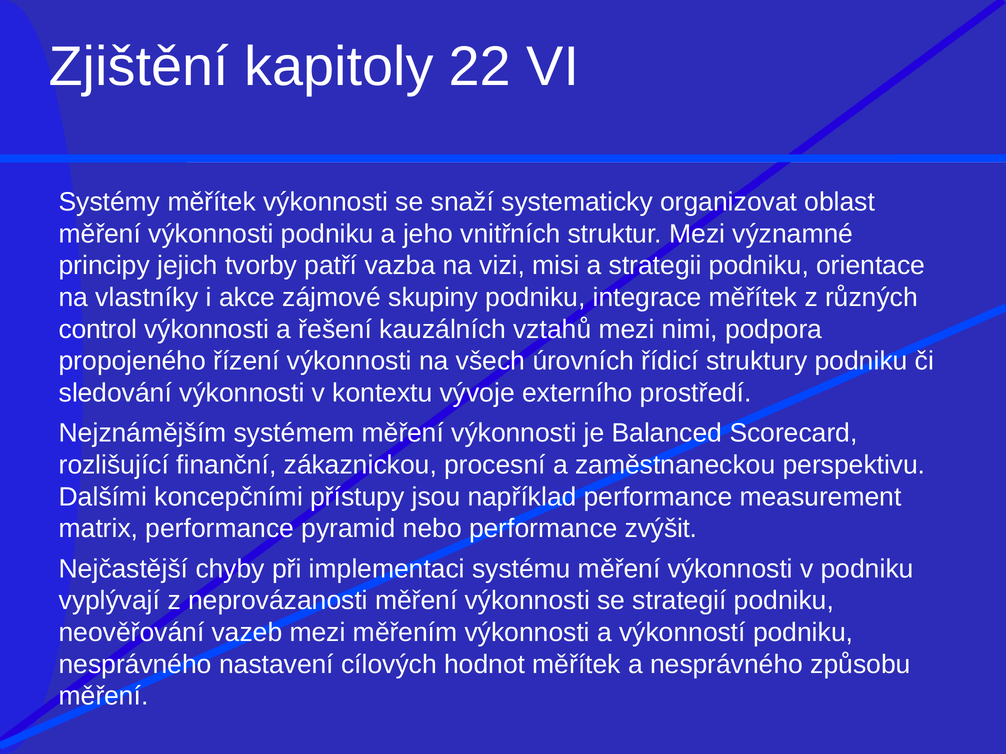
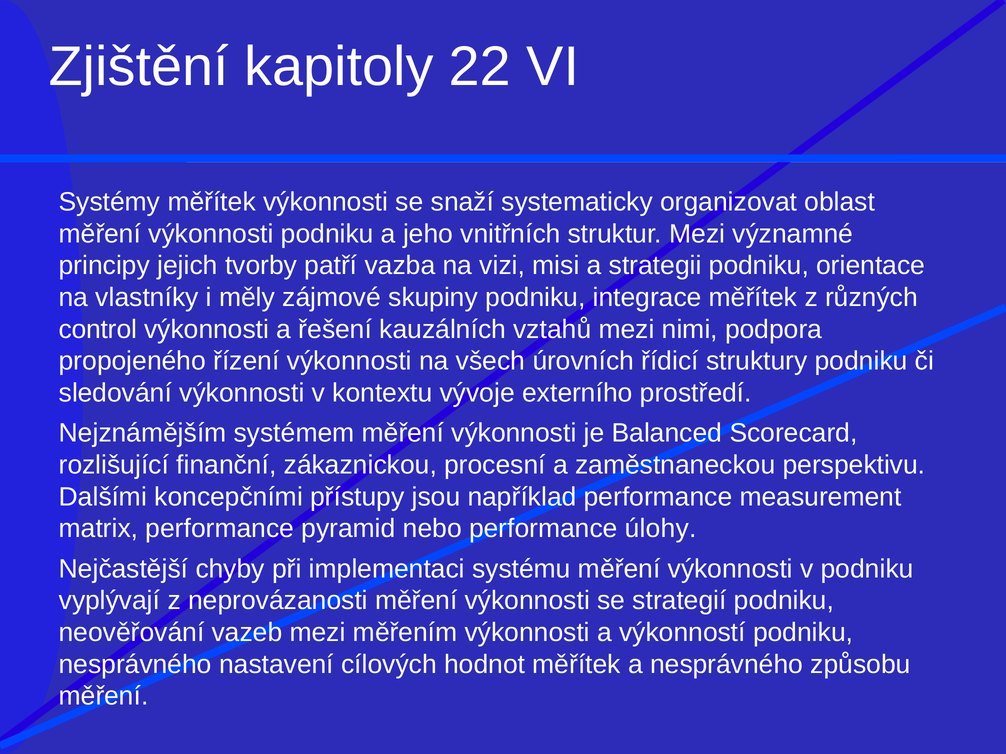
akce: akce -> měly (247, 298)
zvýšit: zvýšit -> úlohy (661, 529)
